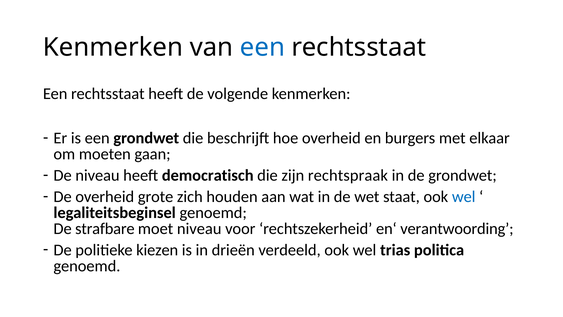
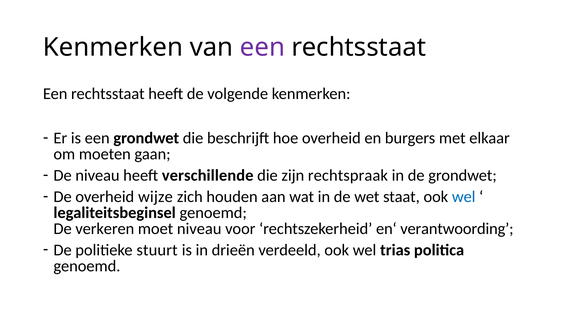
een colour: blue -> purple (262, 47)
democratisch: democratisch -> verschillende (208, 175)
grote: grote -> wijze (155, 196)
strafbare: strafbare -> verkeren (105, 228)
kiezen: kiezen -> stuurt (157, 250)
